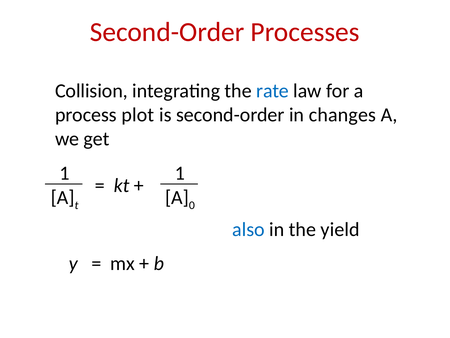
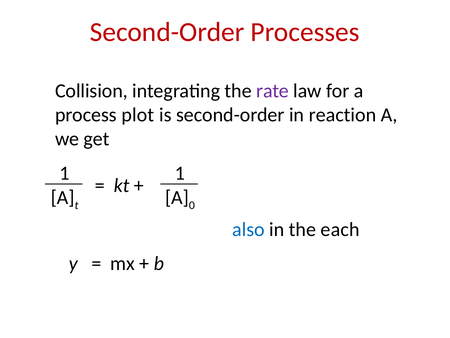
rate colour: blue -> purple (273, 91)
changes: changes -> reaction (343, 115)
yield: yield -> each (340, 229)
